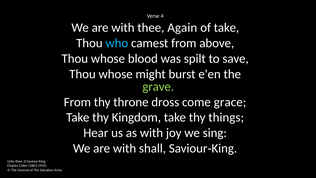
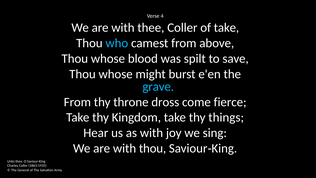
thee Again: Again -> Coller (182, 28)
grave colour: light green -> light blue (158, 86)
grace: grace -> fierce (230, 102)
with shall: shall -> thou (153, 148)
